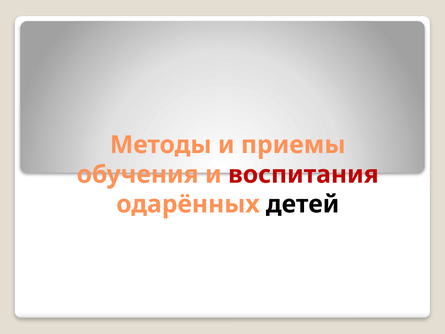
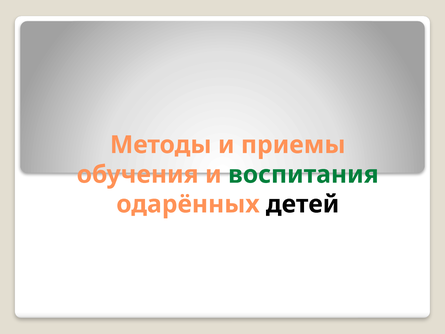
воспитания colour: red -> green (303, 174)
